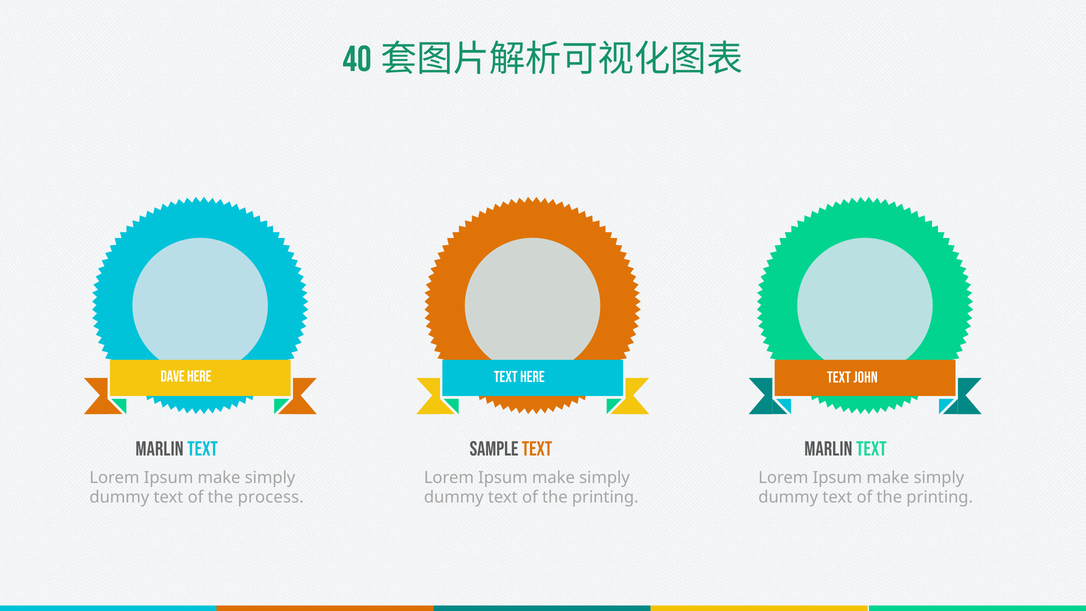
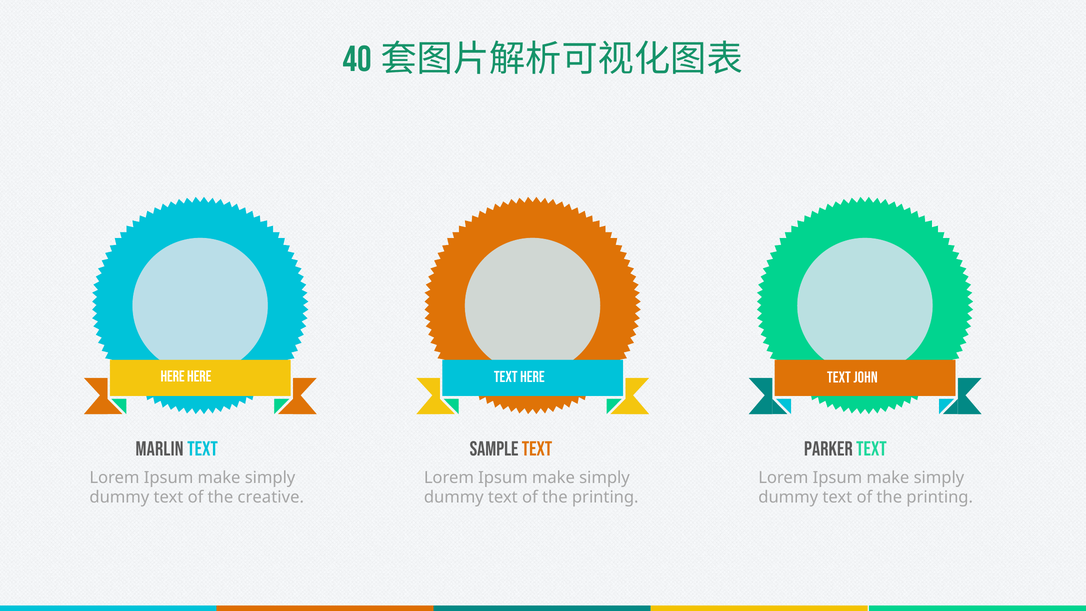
DAVE: DAVE -> HERE (173, 376)
MARLIN: MARLIN -> PARKER (828, 449)
process: process -> creative (271, 497)
